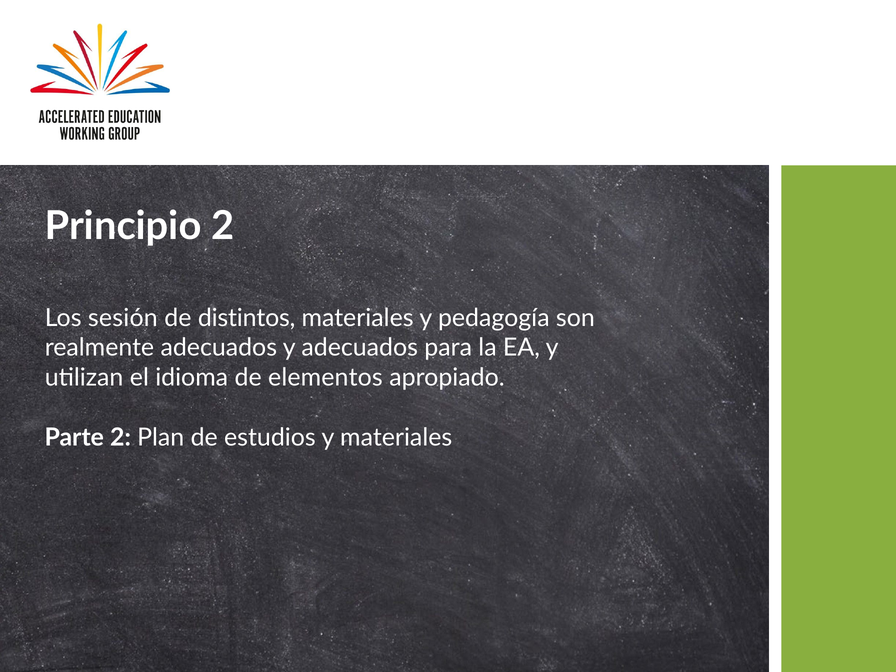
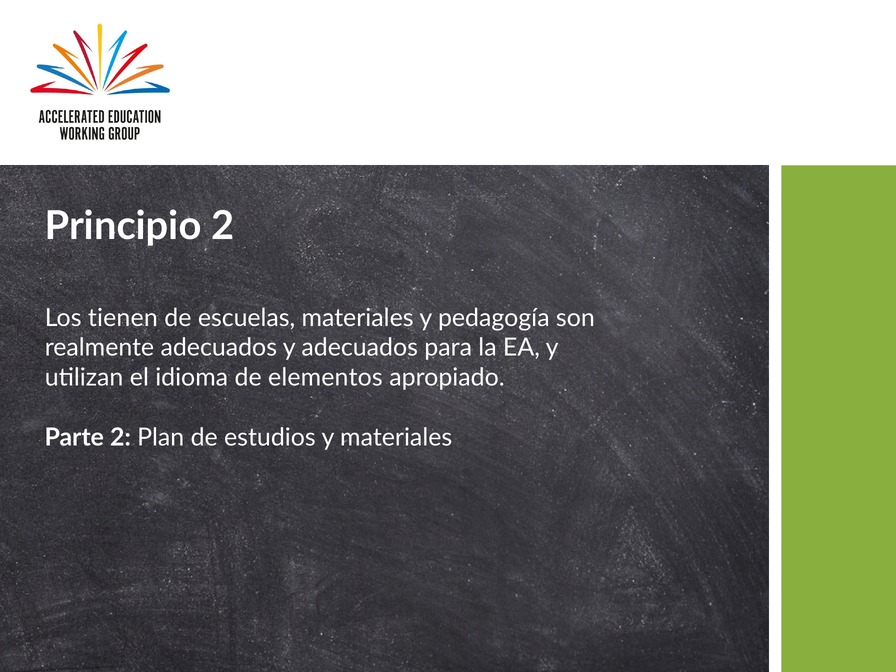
sesión: sesión -> tienen (123, 318)
distintos: distintos -> escuelas (247, 318)
